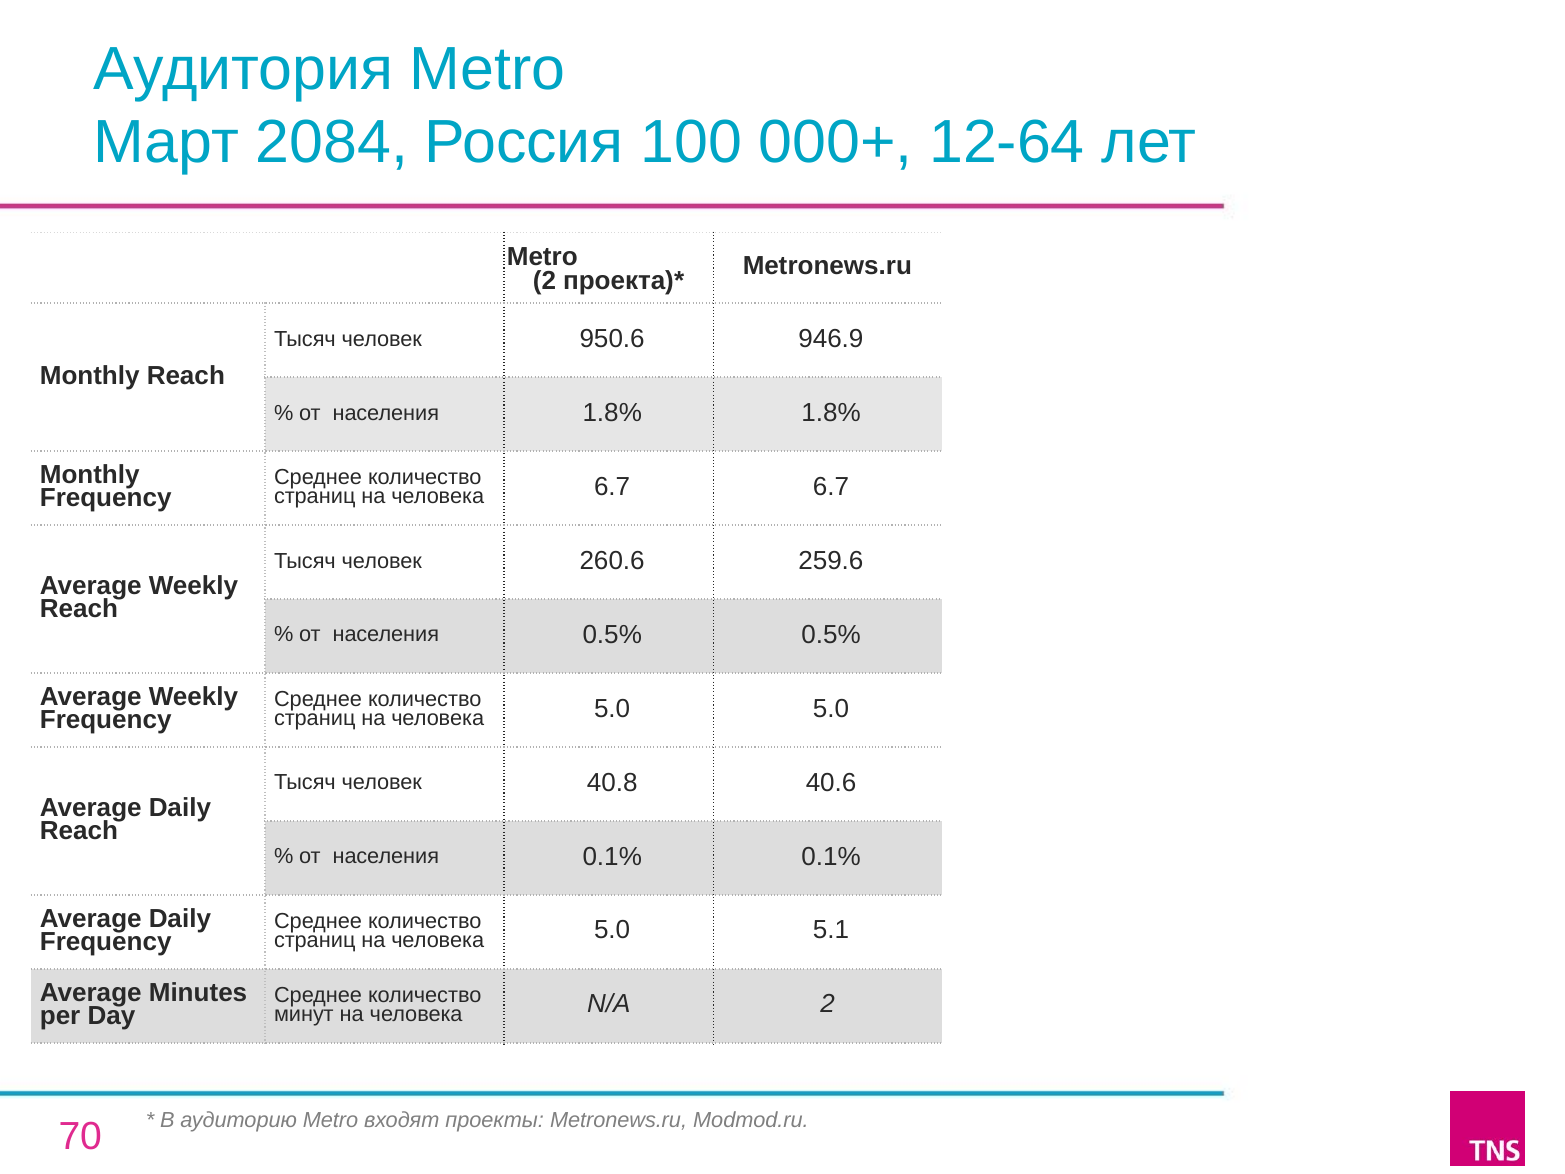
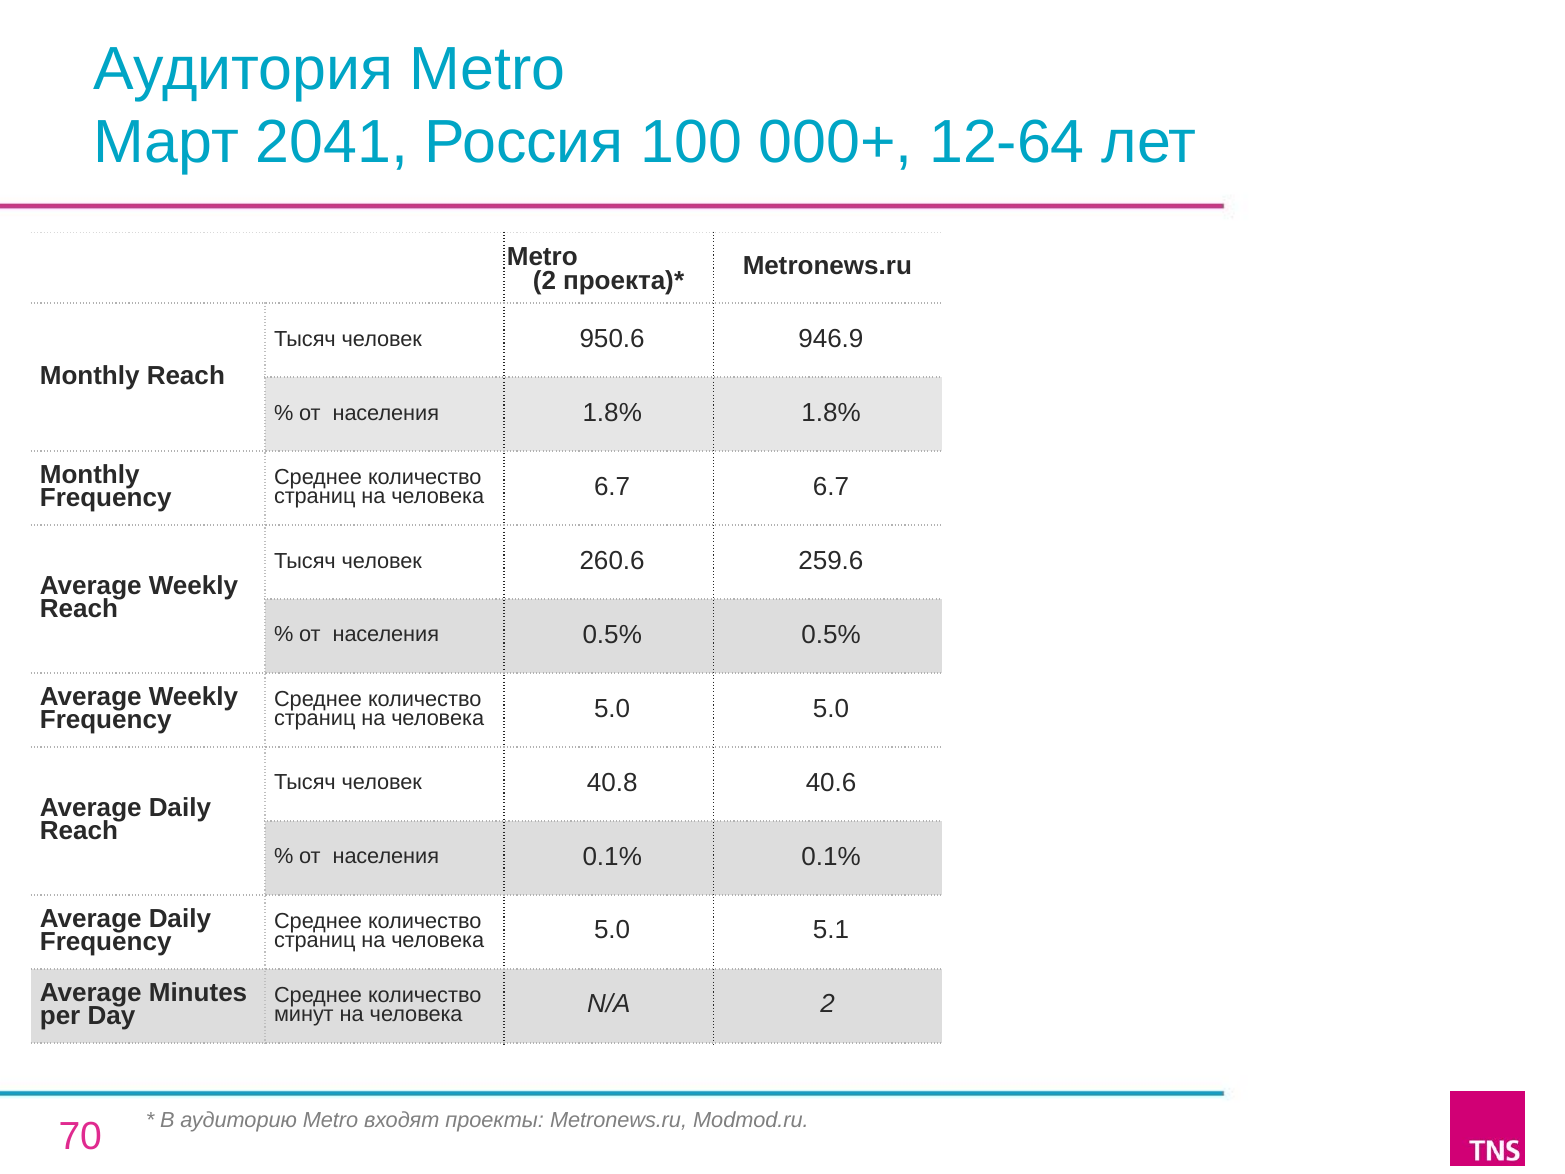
2084: 2084 -> 2041 (332, 142)
